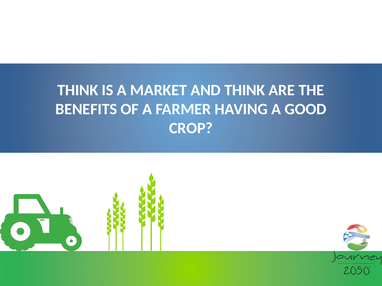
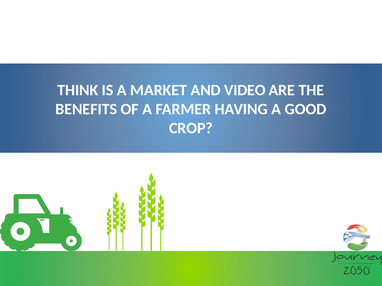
AND THINK: THINK -> VIDEO (245, 90)
